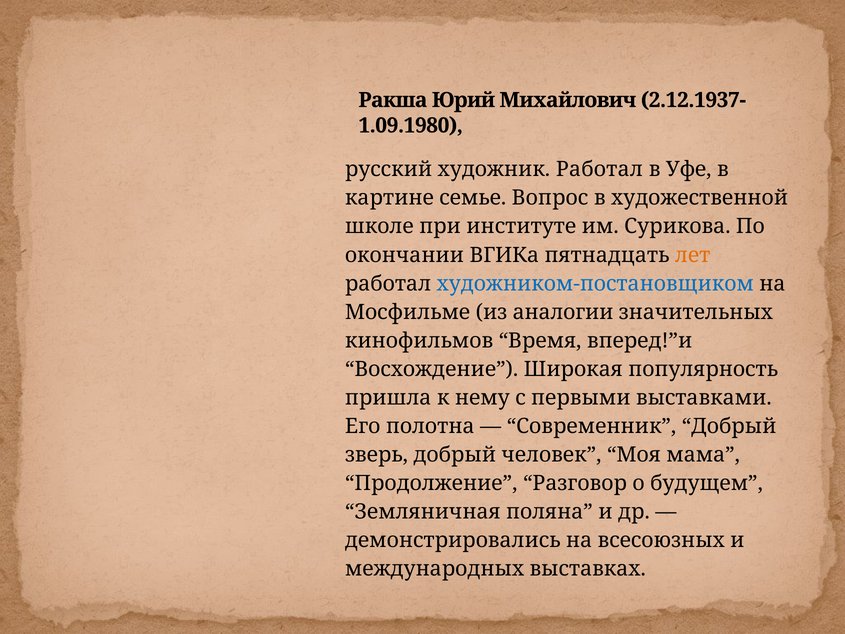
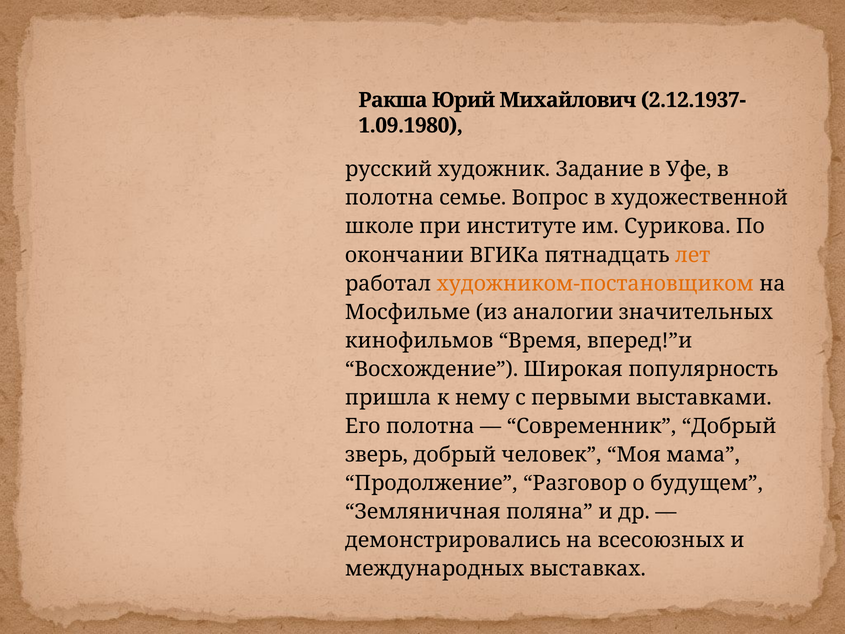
художник Работал: Работал -> Задание (600, 169)
картине: картине -> полотна (389, 198)
художником-постановщиком colour: blue -> orange (595, 283)
